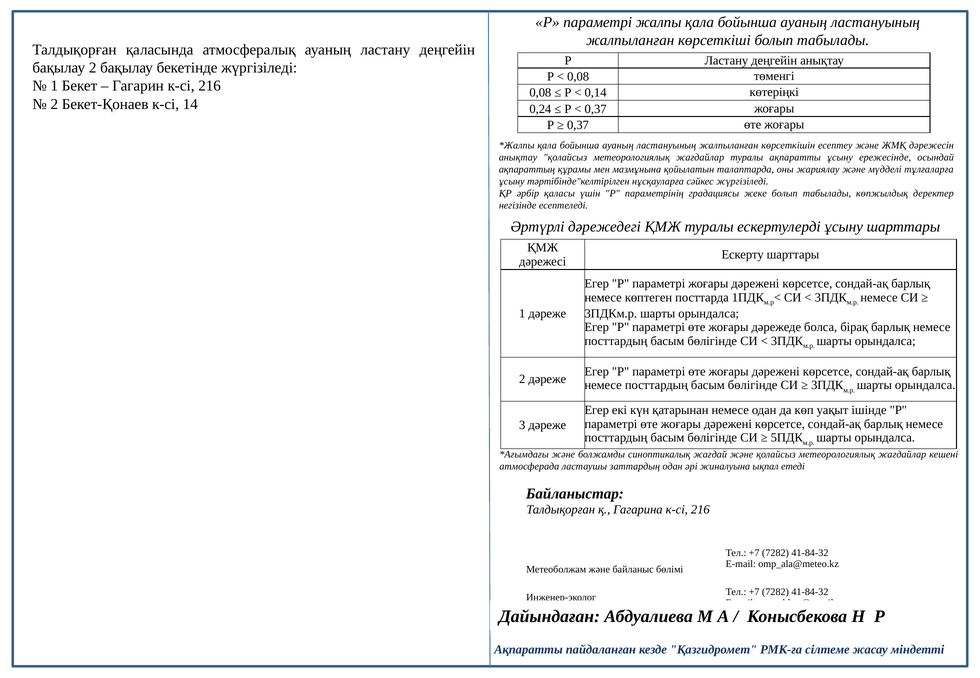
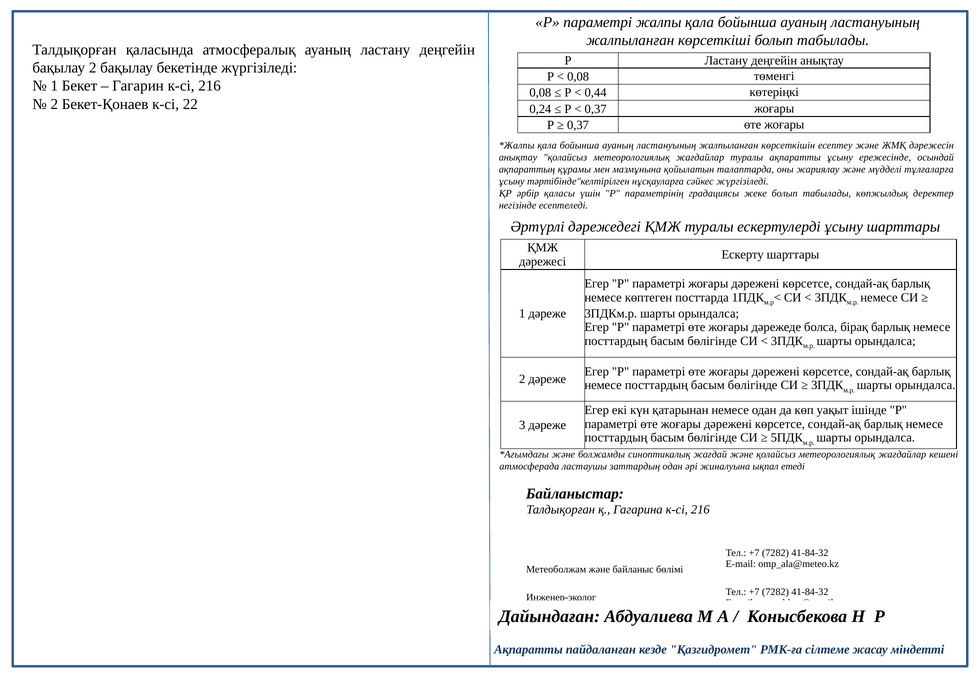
0,14: 0,14 -> 0,44 (596, 93)
14: 14 -> 22 (190, 104)
